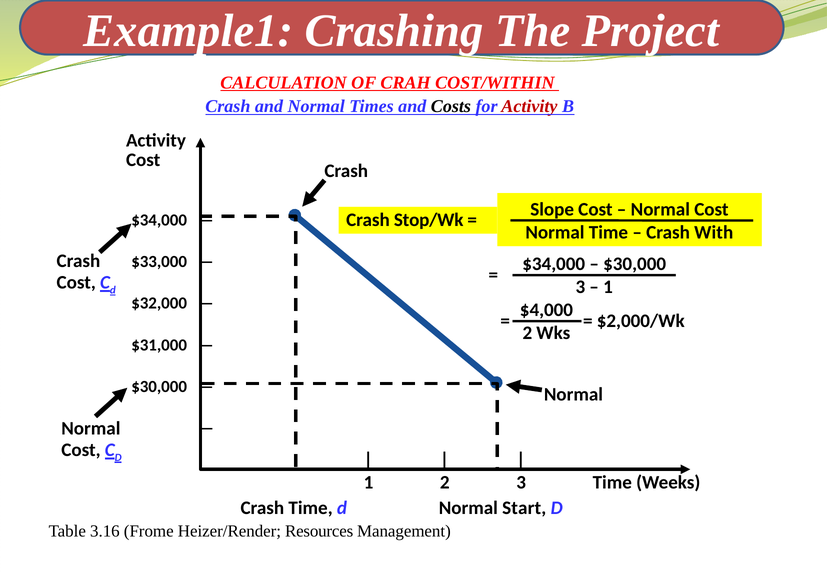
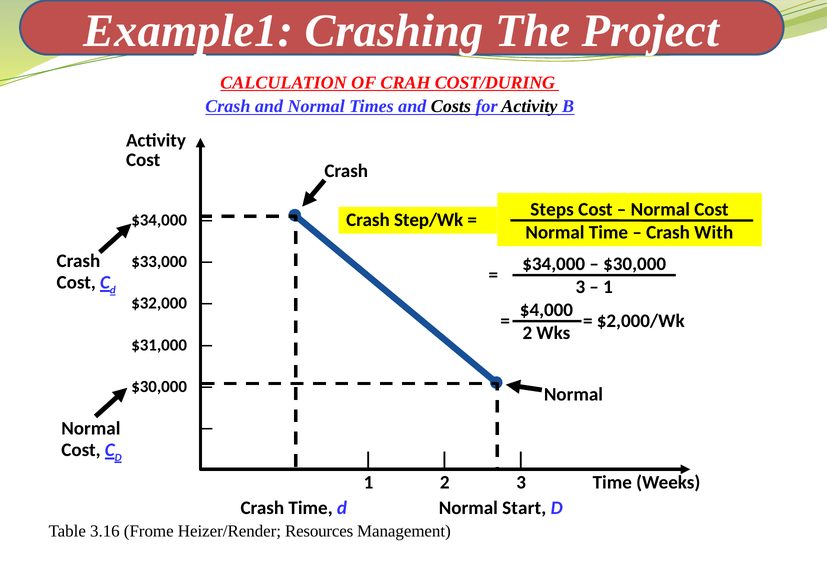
COST/WITHIN: COST/WITHIN -> COST/DURING (495, 83)
Activity colour: red -> black (529, 106)
Slope: Slope -> Steps (552, 210)
Stop/Wk: Stop/Wk -> Step/Wk (429, 220)
